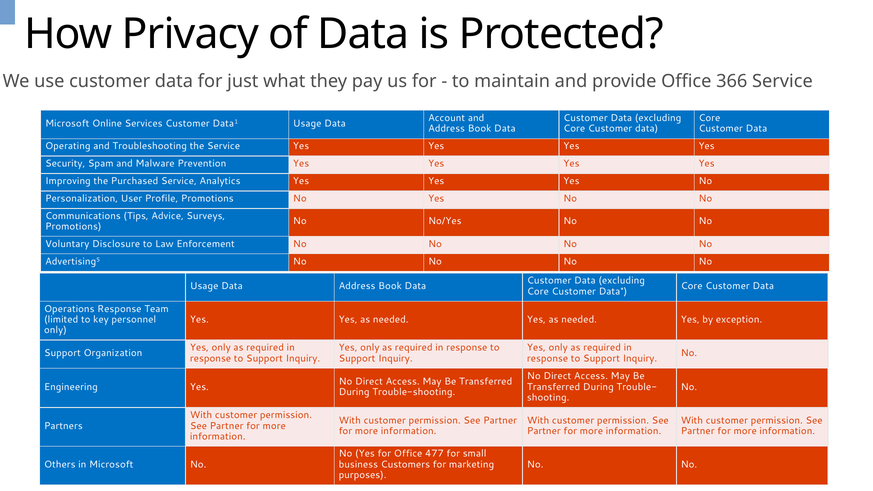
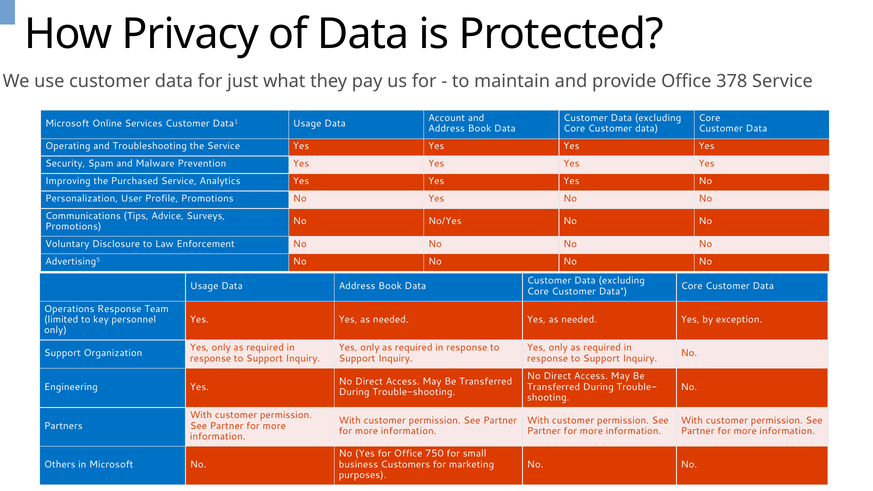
366: 366 -> 378 (732, 81)
477: 477 -> 750 (434, 454)
